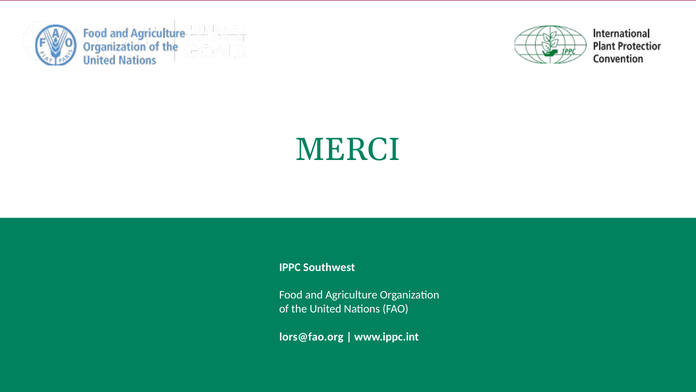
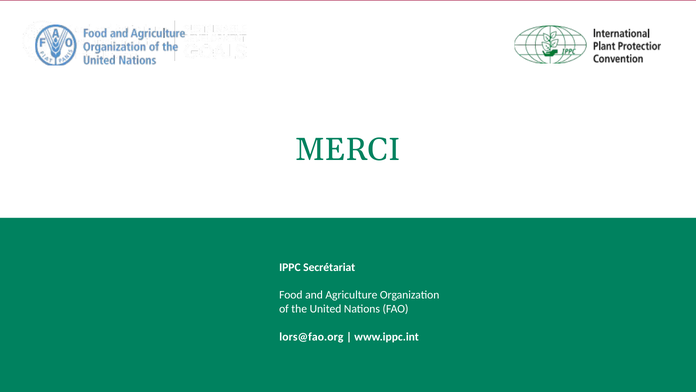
Southwest: Southwest -> Secrétariat (329, 267)
